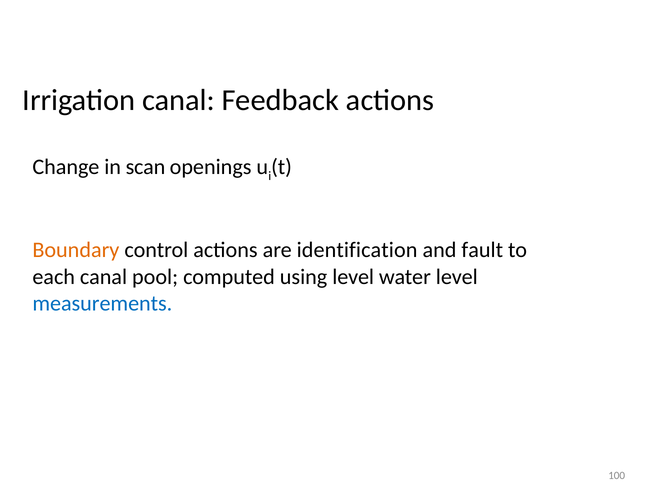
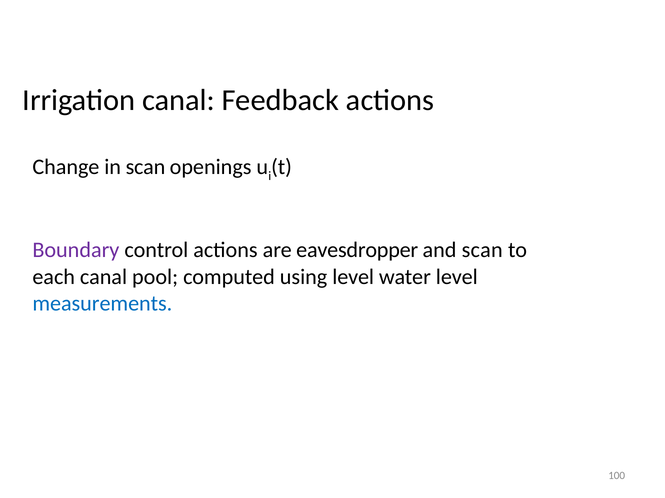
Boundary colour: orange -> purple (76, 251)
identification: identification -> eavesdropper (357, 251)
and fault: fault -> scan (482, 251)
